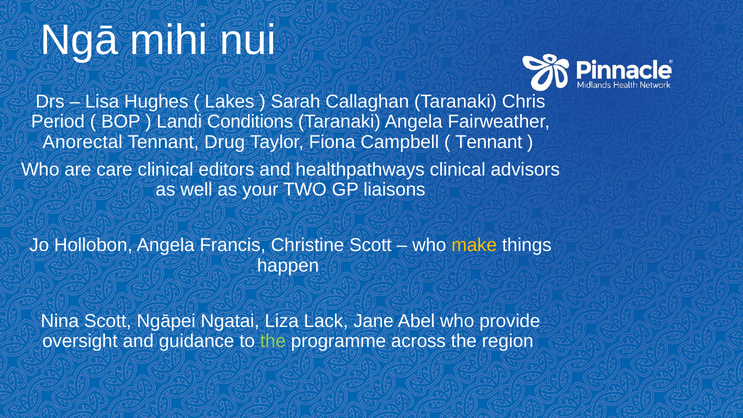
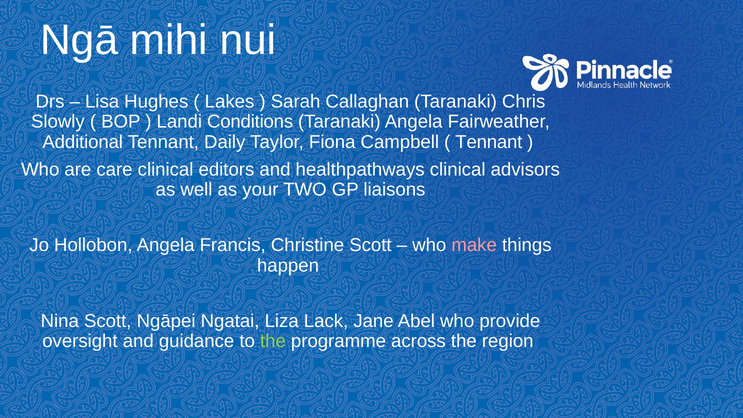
Period: Period -> Slowly (58, 122)
Anorectal: Anorectal -> Additional (83, 142)
Drug: Drug -> Daily (225, 142)
make colour: yellow -> pink (474, 245)
